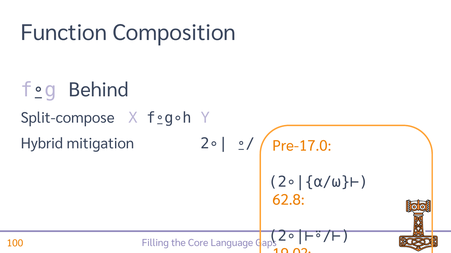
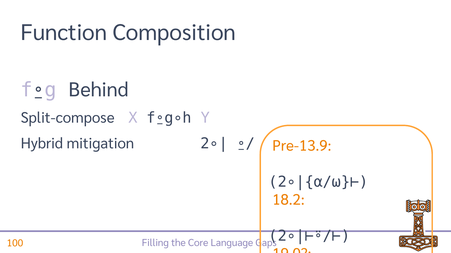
Pre-17.0: Pre-17.0 -> Pre-13.9 (302, 146)
62.8: 62.8 -> 18.2 (288, 201)
